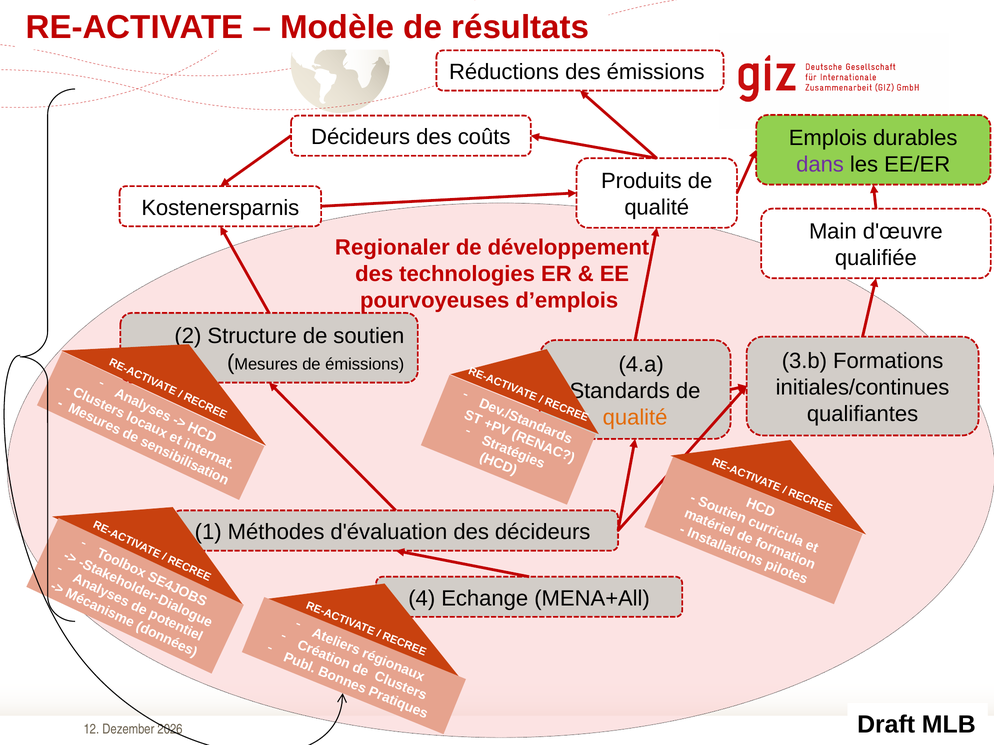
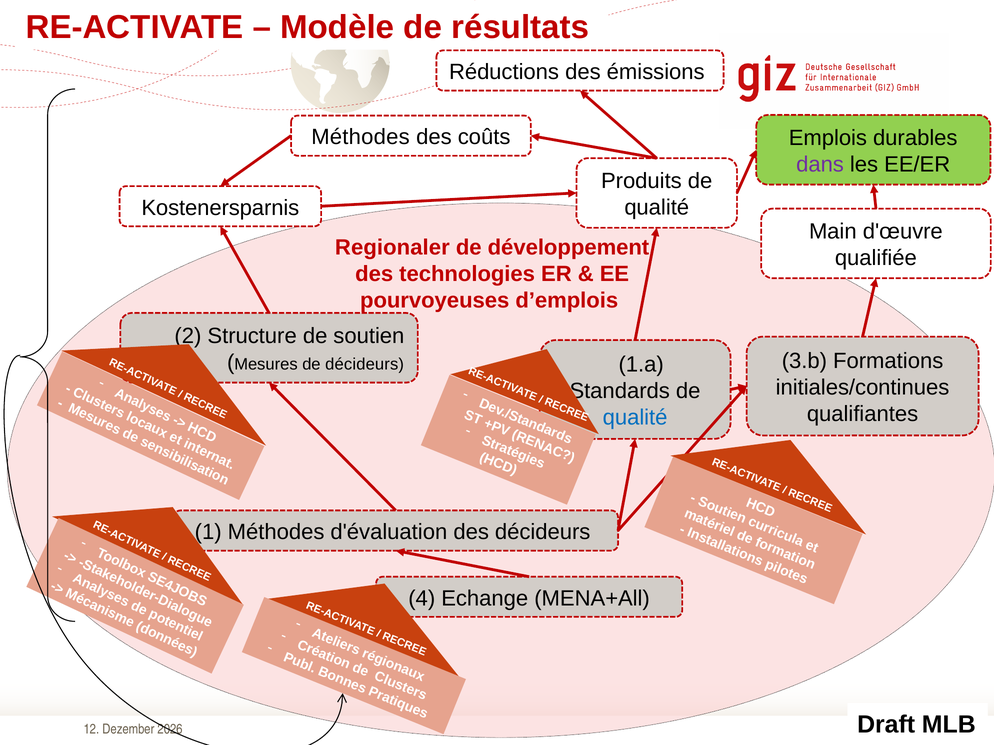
Décideurs: Décideurs -> Méthodes (360, 137)
de émissions: émissions -> décideurs (365, 365)
4.a: 4.a -> 1.a (641, 365)
qualité colour: orange -> blue (635, 418)
